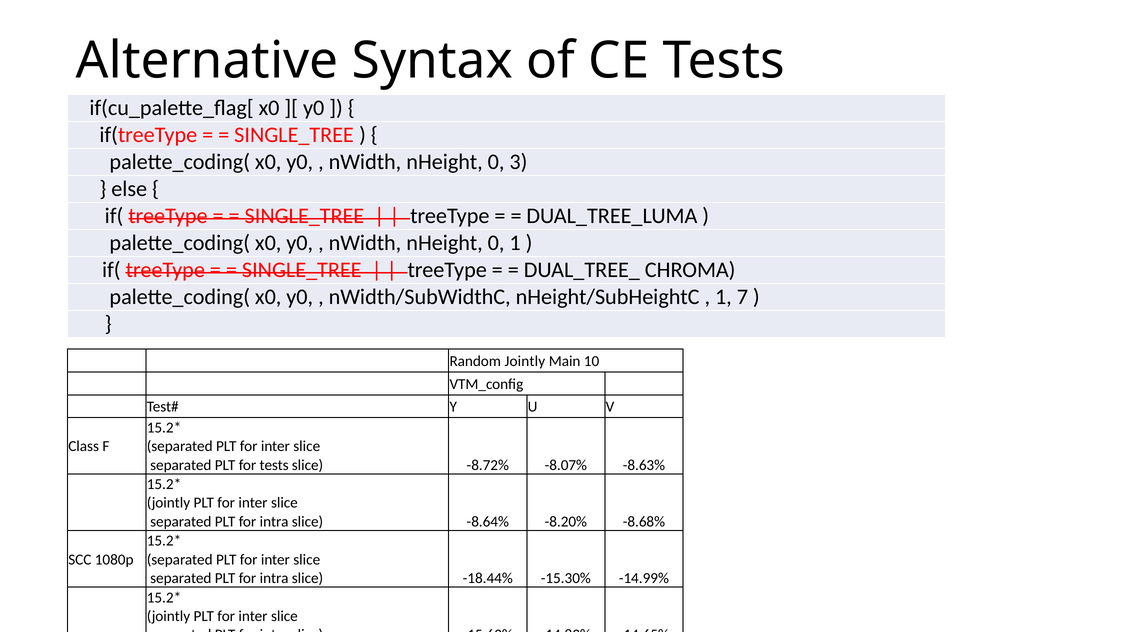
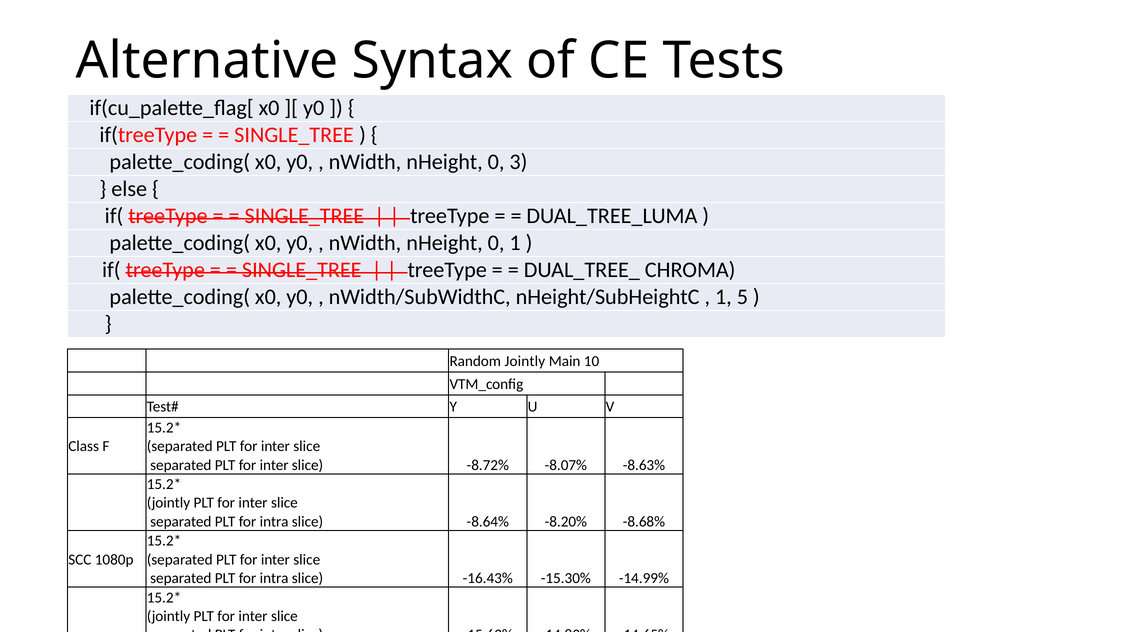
7: 7 -> 5 (742, 297)
tests: tests -> inter (274, 465)
-18.44%: -18.44% -> -16.43% (488, 578)
